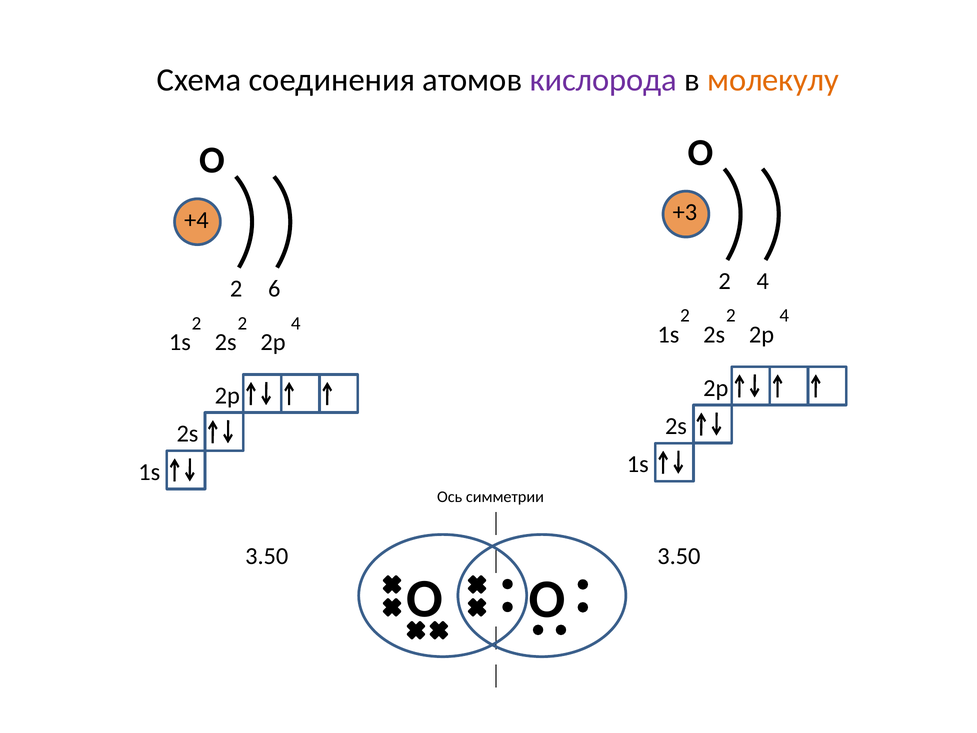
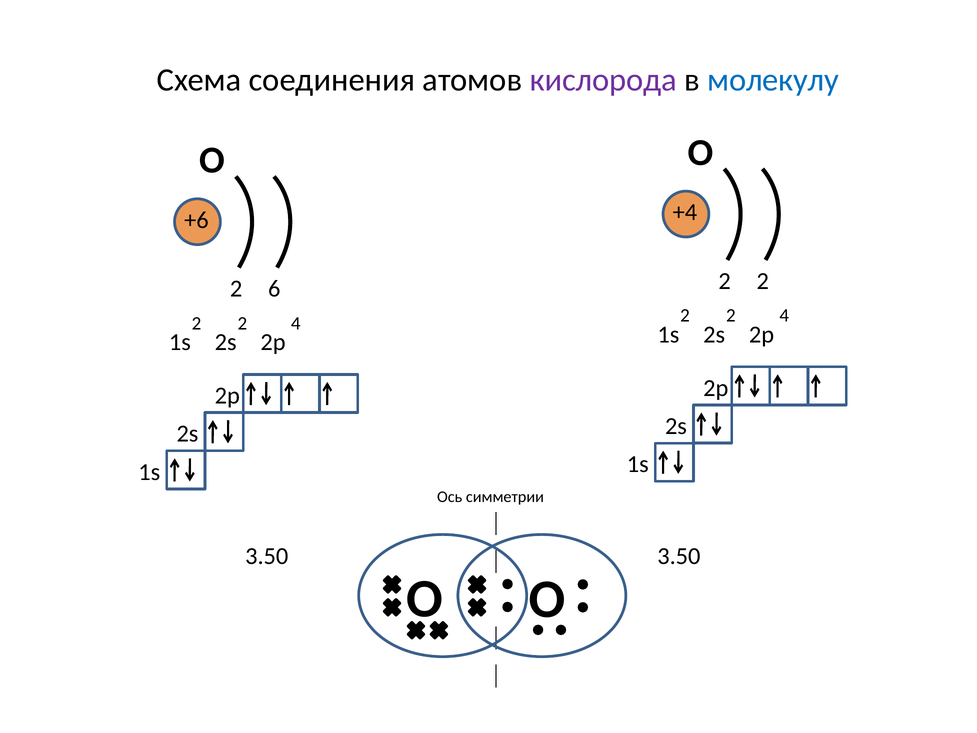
молекулу colour: orange -> blue (773, 80)
+3: +3 -> +4 (685, 212)
+4: +4 -> +6 (196, 220)
4: 4 -> 2 (763, 281)
